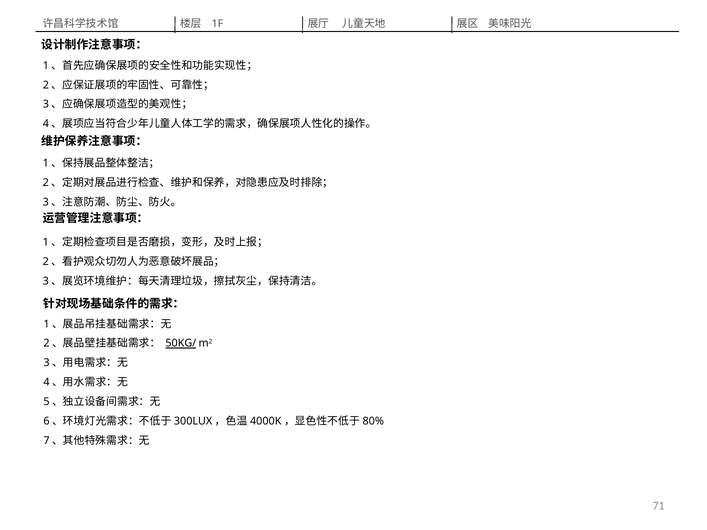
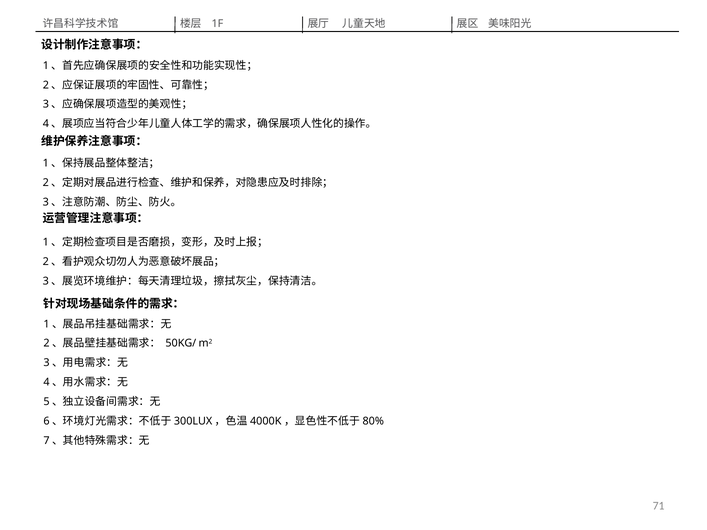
50KG/ underline: present -> none (181, 344)
